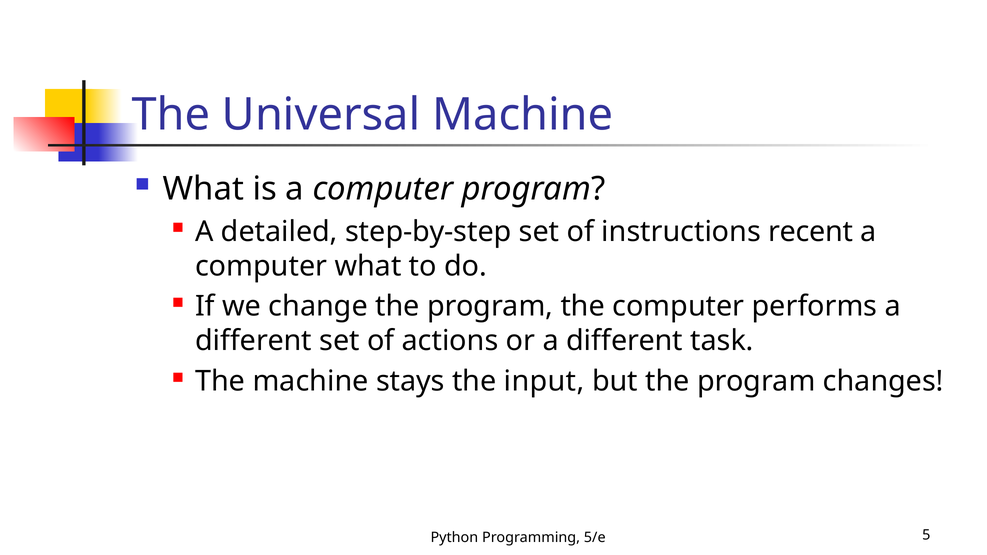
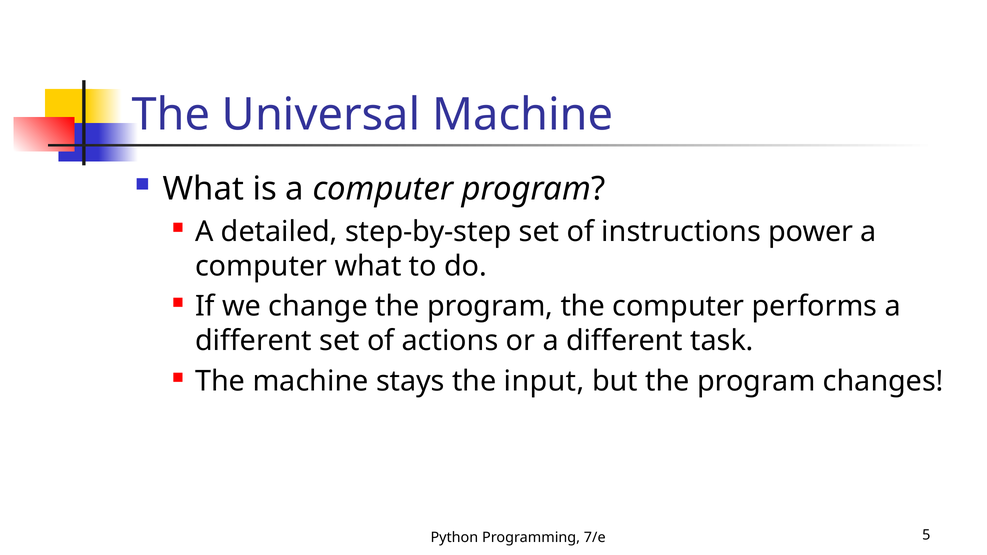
recent: recent -> power (811, 232)
5/e: 5/e -> 7/e (595, 538)
